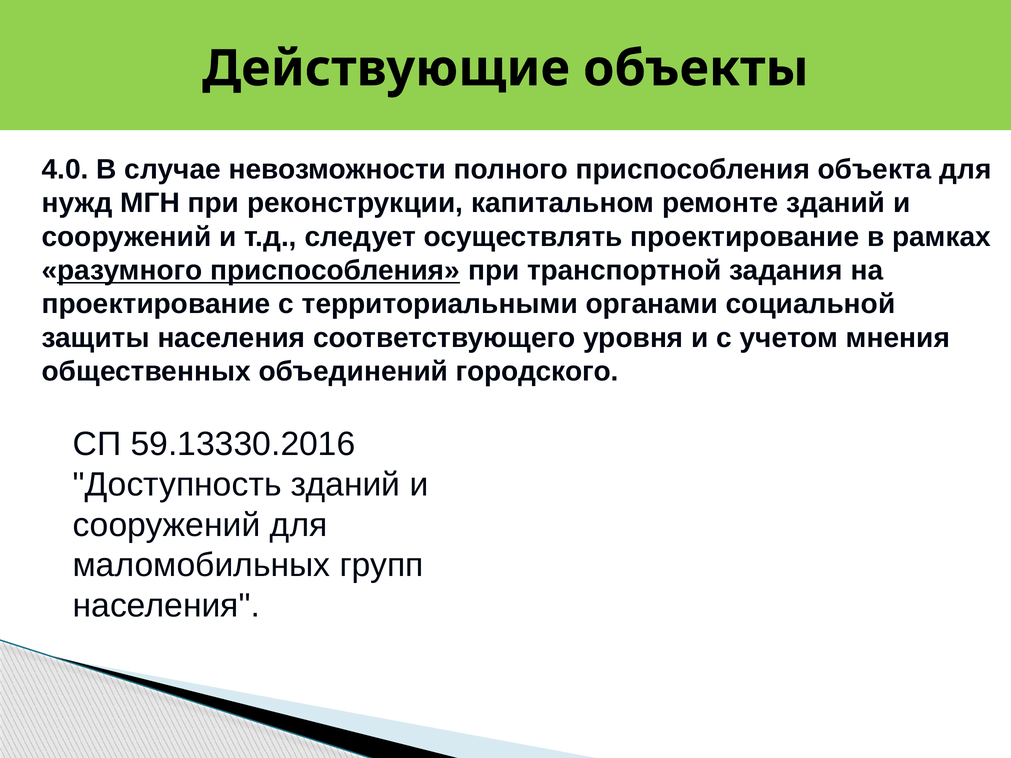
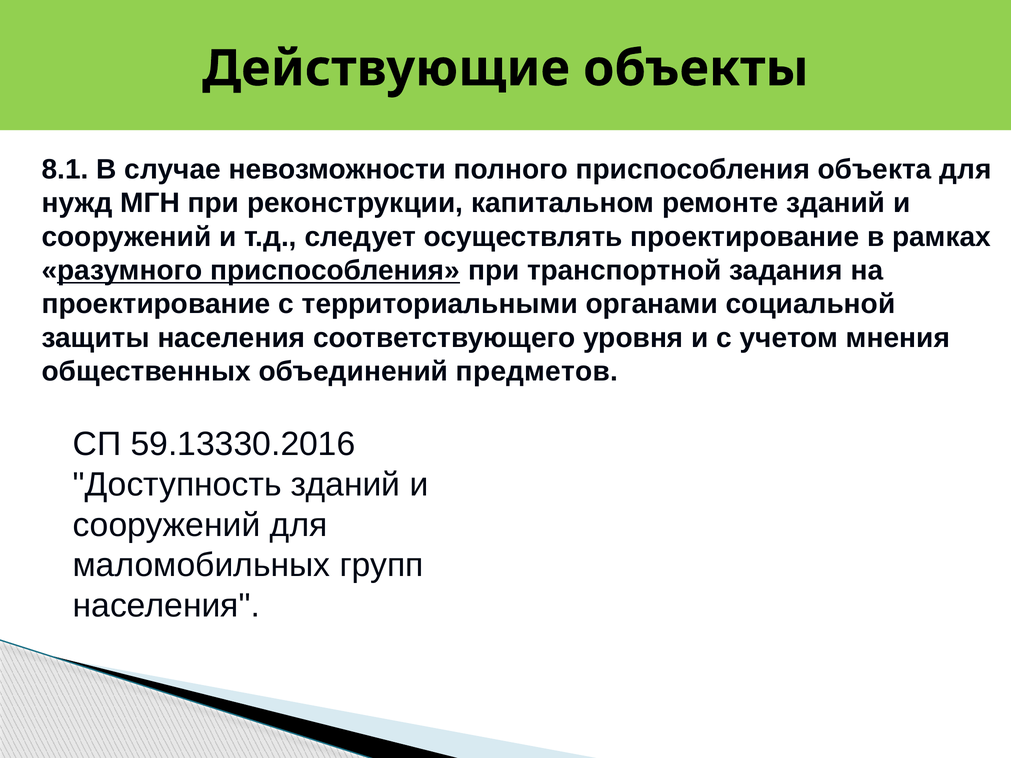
4.0: 4.0 -> 8.1 (65, 169)
городского: городского -> предметов (537, 372)
